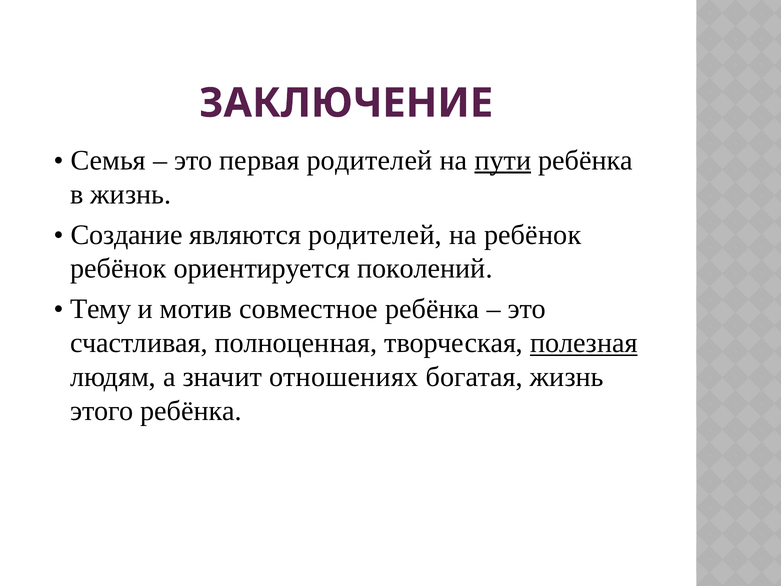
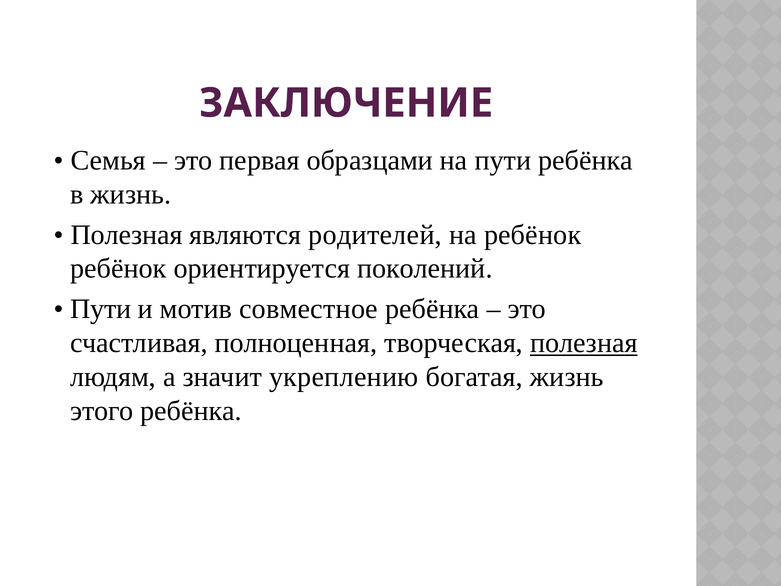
первая родителей: родителей -> образцами (370, 160)
пути underline: present -> none (503, 160)
Создание: Создание -> Полезная (127, 235)
Тему: Тему -> Пути (101, 309)
отношениях: отношениях -> укреплению (344, 377)
